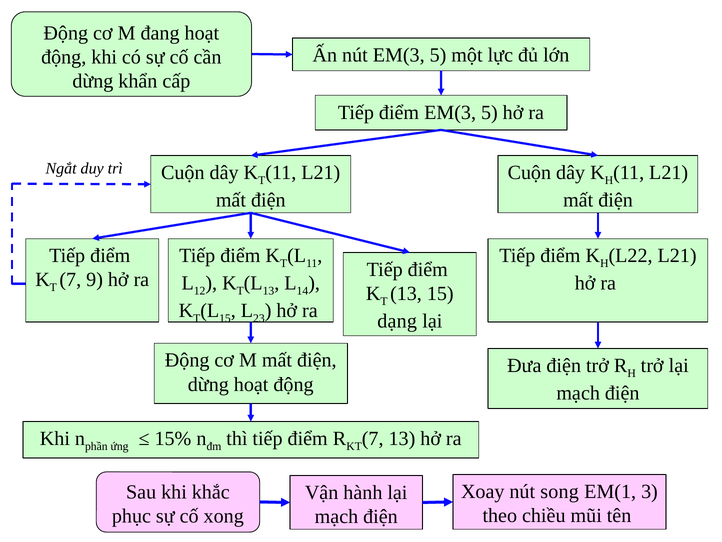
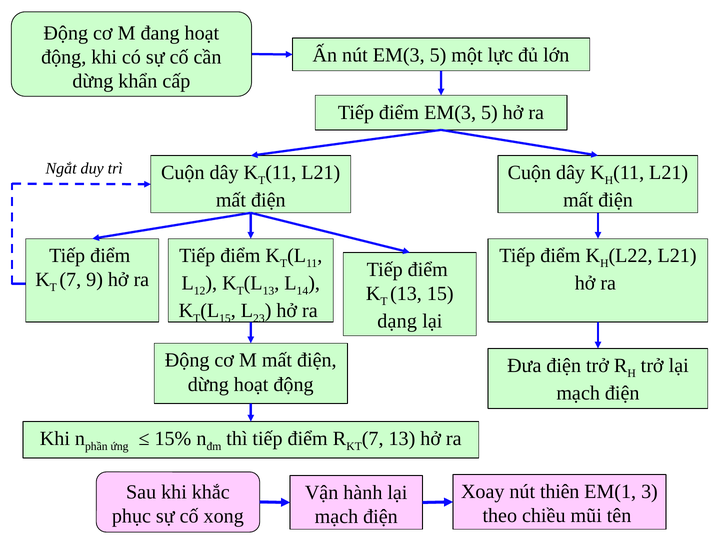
song: song -> thiên (560, 491)
